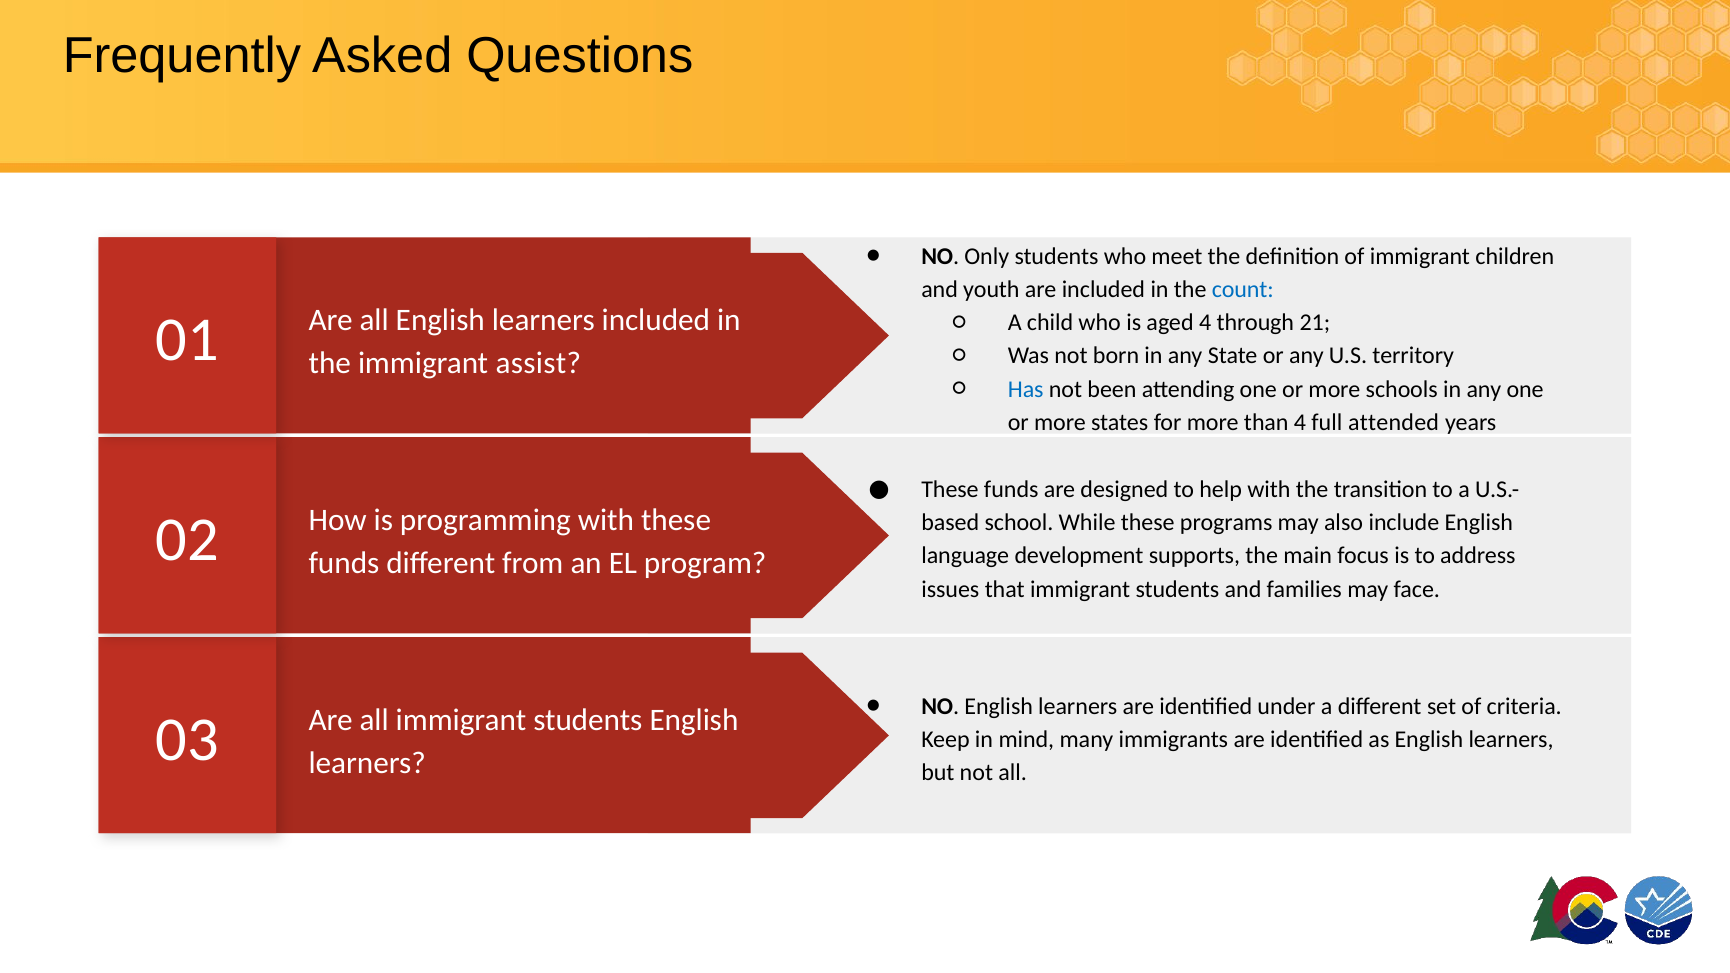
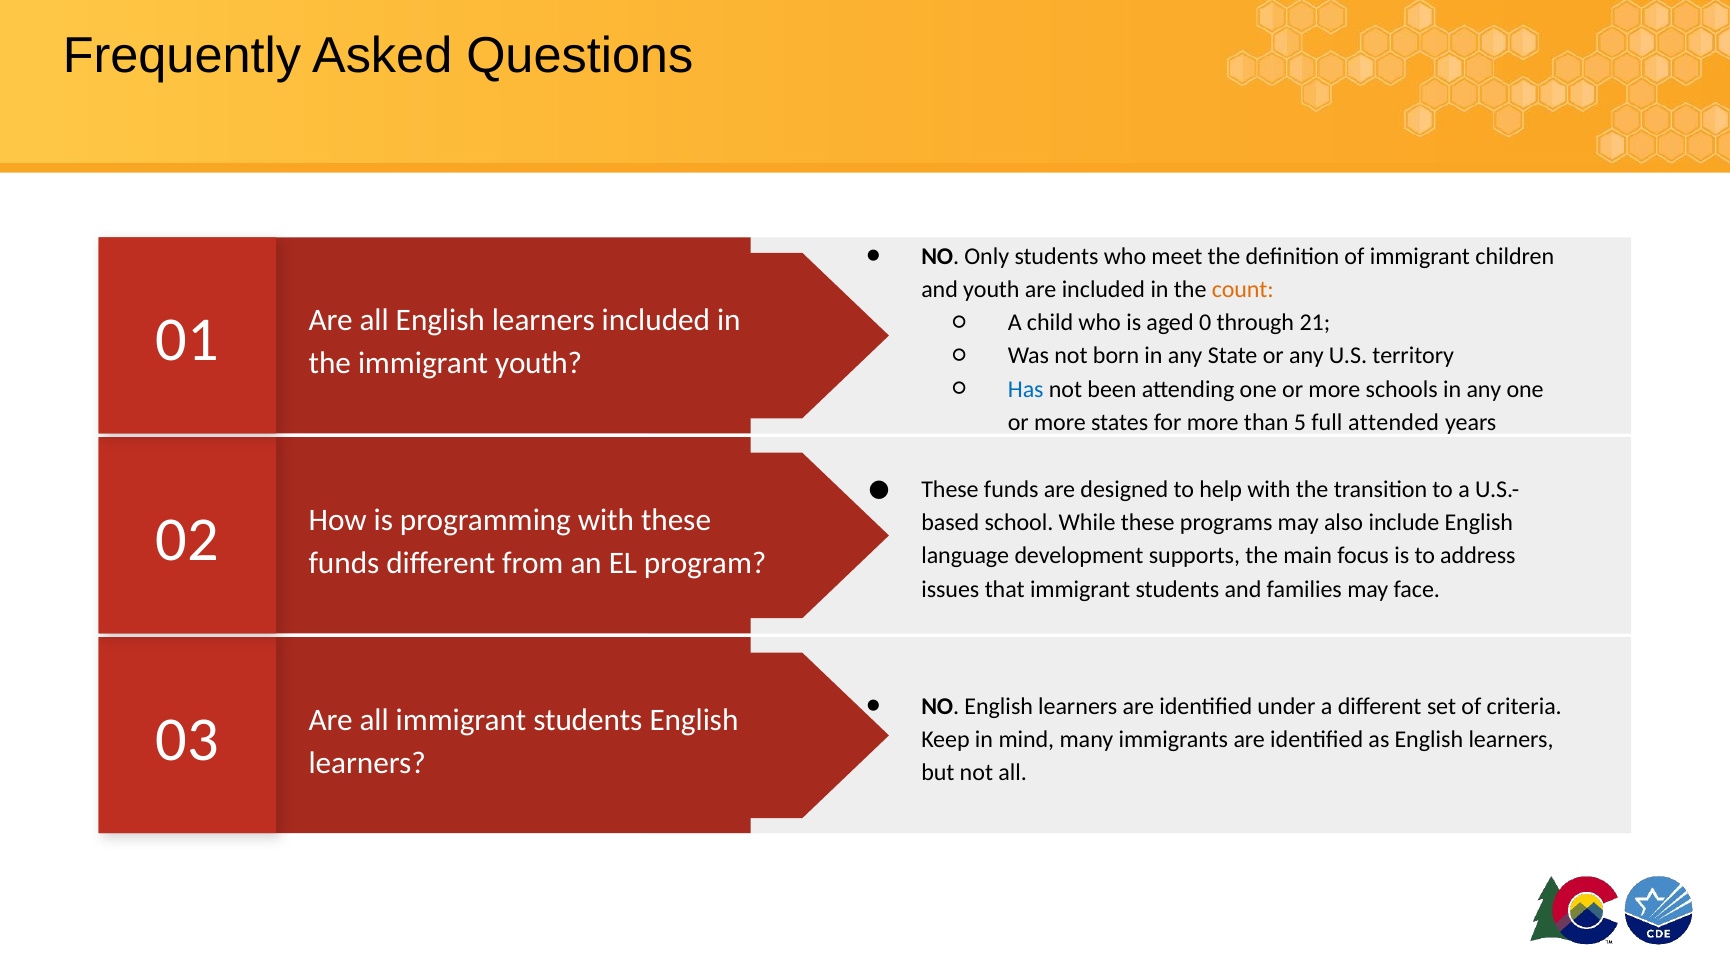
count colour: blue -> orange (1243, 290)
aged 4: 4 -> 0 (1205, 323)
immigrant assist: assist -> youth (539, 363)
than 4: 4 -> 5 (1300, 422)
